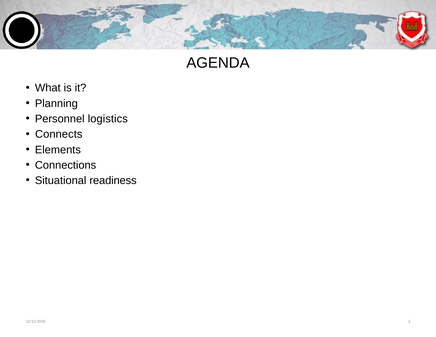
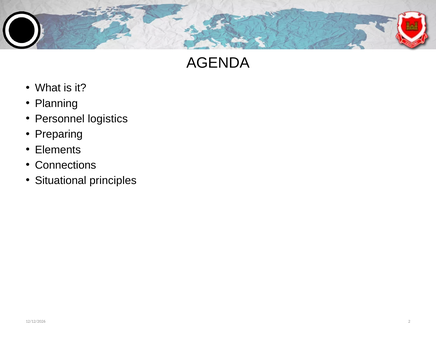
Connects: Connects -> Preparing (59, 134)
readiness: readiness -> principles (113, 181)
